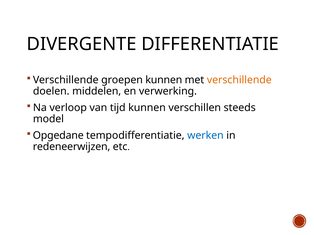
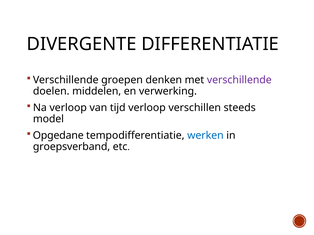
groepen kunnen: kunnen -> denken (164, 80)
verschillende colour: orange -> purple (239, 80)
tijd kunnen: kunnen -> verloop (147, 108)
redeneerwijzen: redeneerwijzen -> groepsverband (72, 147)
